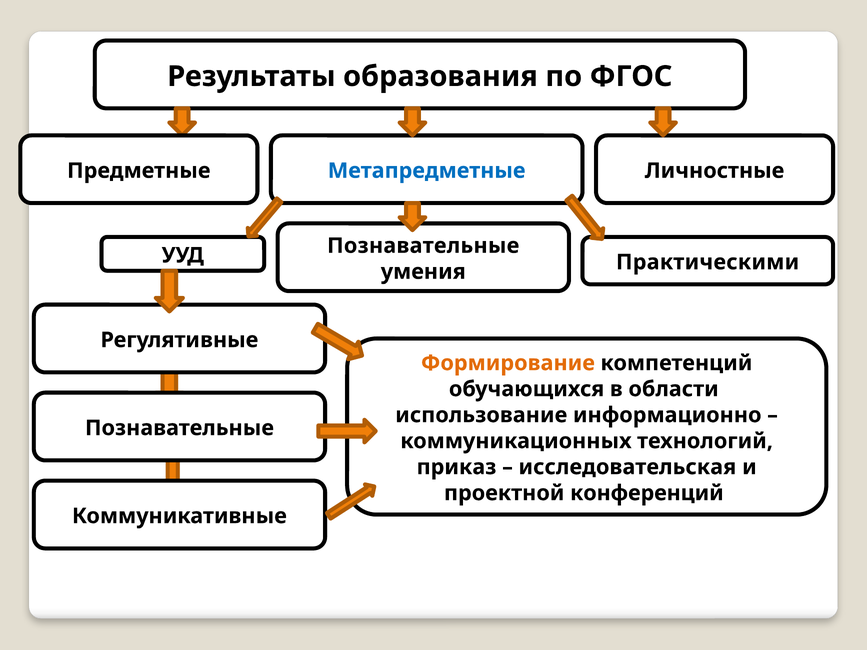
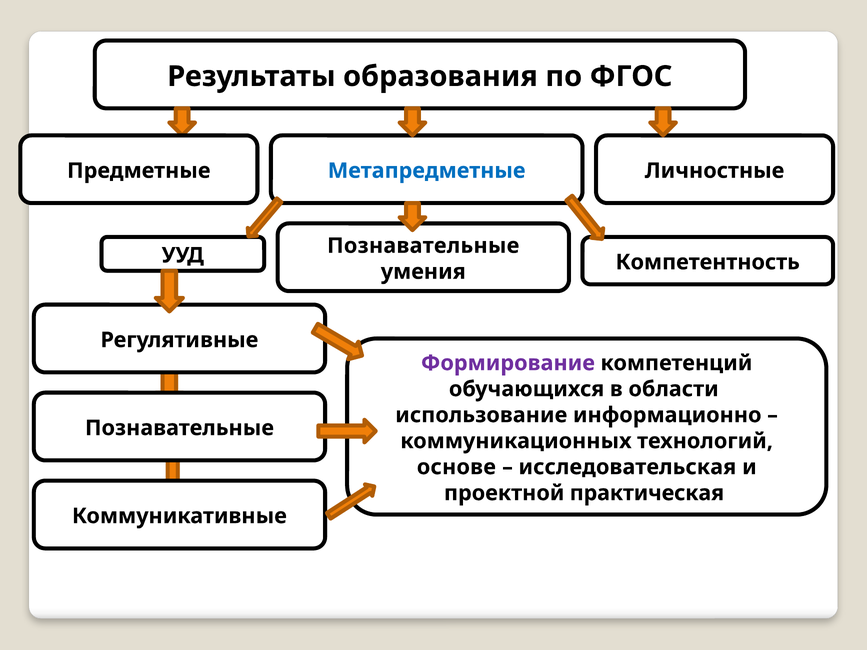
Практическими: Практическими -> Компетентность (708, 262)
Формирование colour: orange -> purple (508, 363)
приказ: приказ -> основе (456, 467)
конференций: конференций -> практическая (647, 493)
